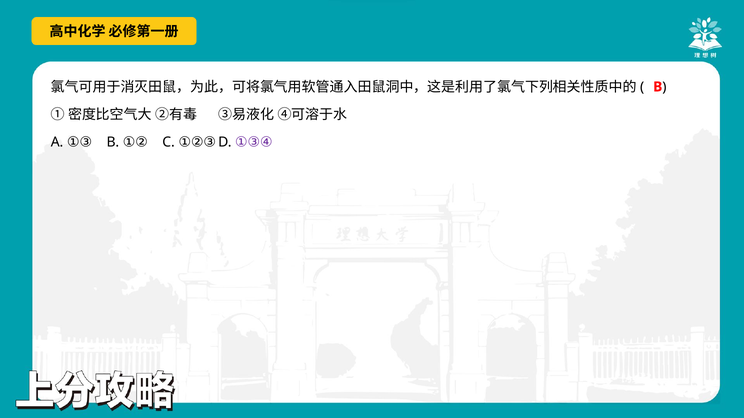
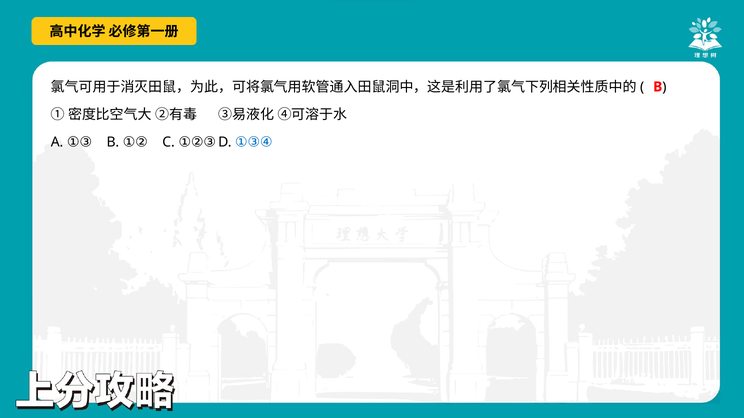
①③④ colour: purple -> blue (254, 142)
